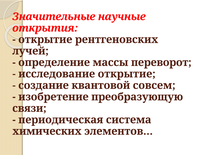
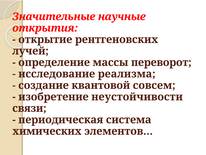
исследование открытие: открытие -> реализма (127, 74)
преобразующую: преобразующую -> неустойчивости (137, 97)
